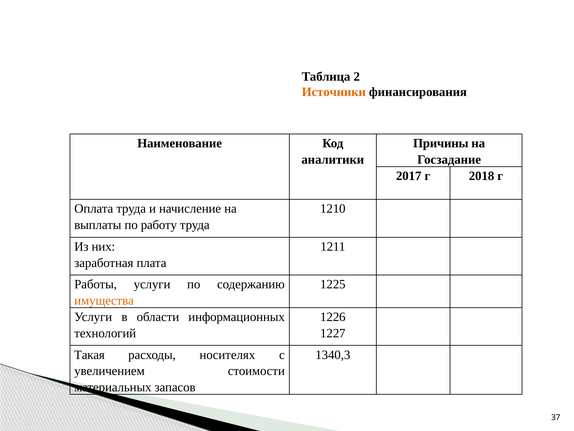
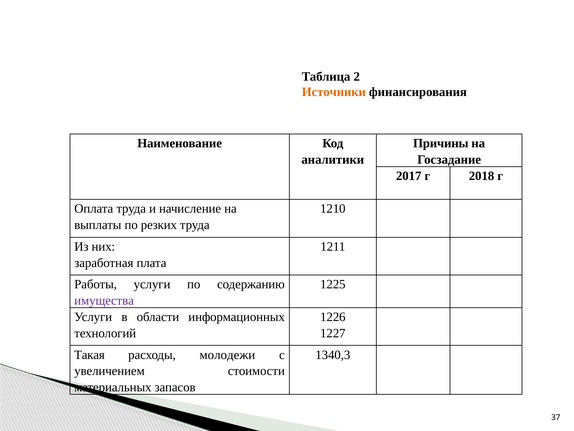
работу: работу -> резких (159, 225)
имущества colour: orange -> purple (104, 300)
носителях: носителях -> молодежи (227, 354)
